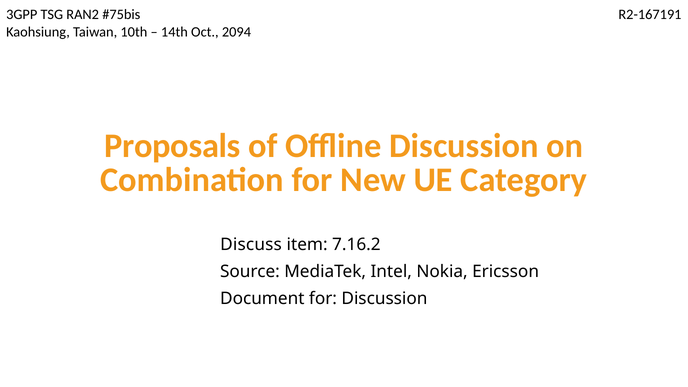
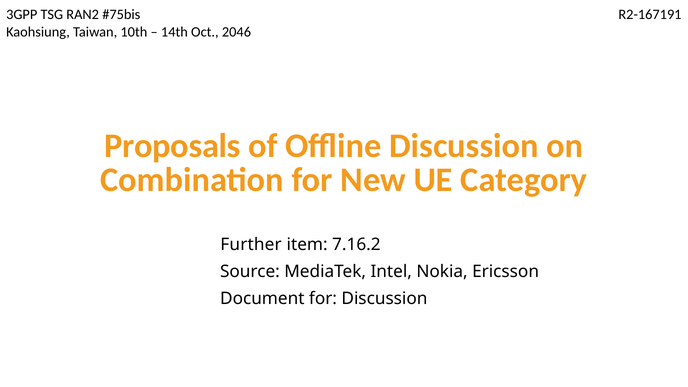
2094: 2094 -> 2046 (236, 32)
Discuss: Discuss -> Further (251, 244)
